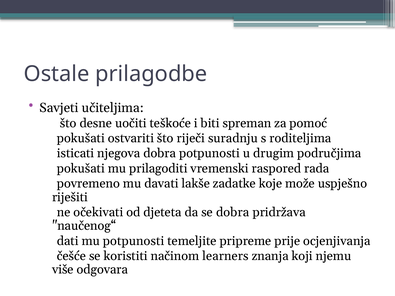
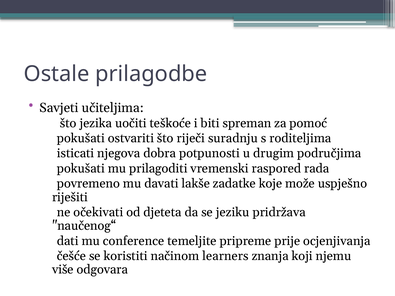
desne: desne -> jezika (96, 123)
se dobra: dobra -> jeziku (233, 212)
mu potpunosti: potpunosti -> conference (134, 241)
